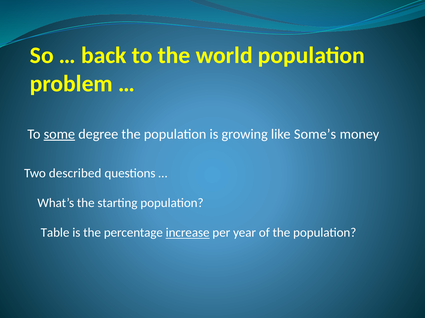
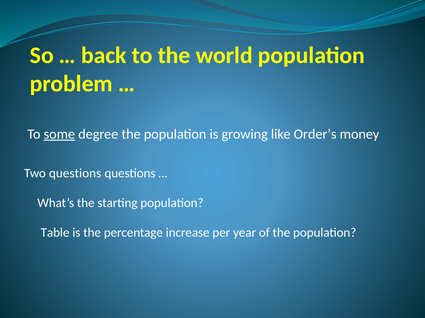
Some’s: Some’s -> Order’s (315, 134)
Two described: described -> questions (75, 173)
increase underline: present -> none (188, 233)
